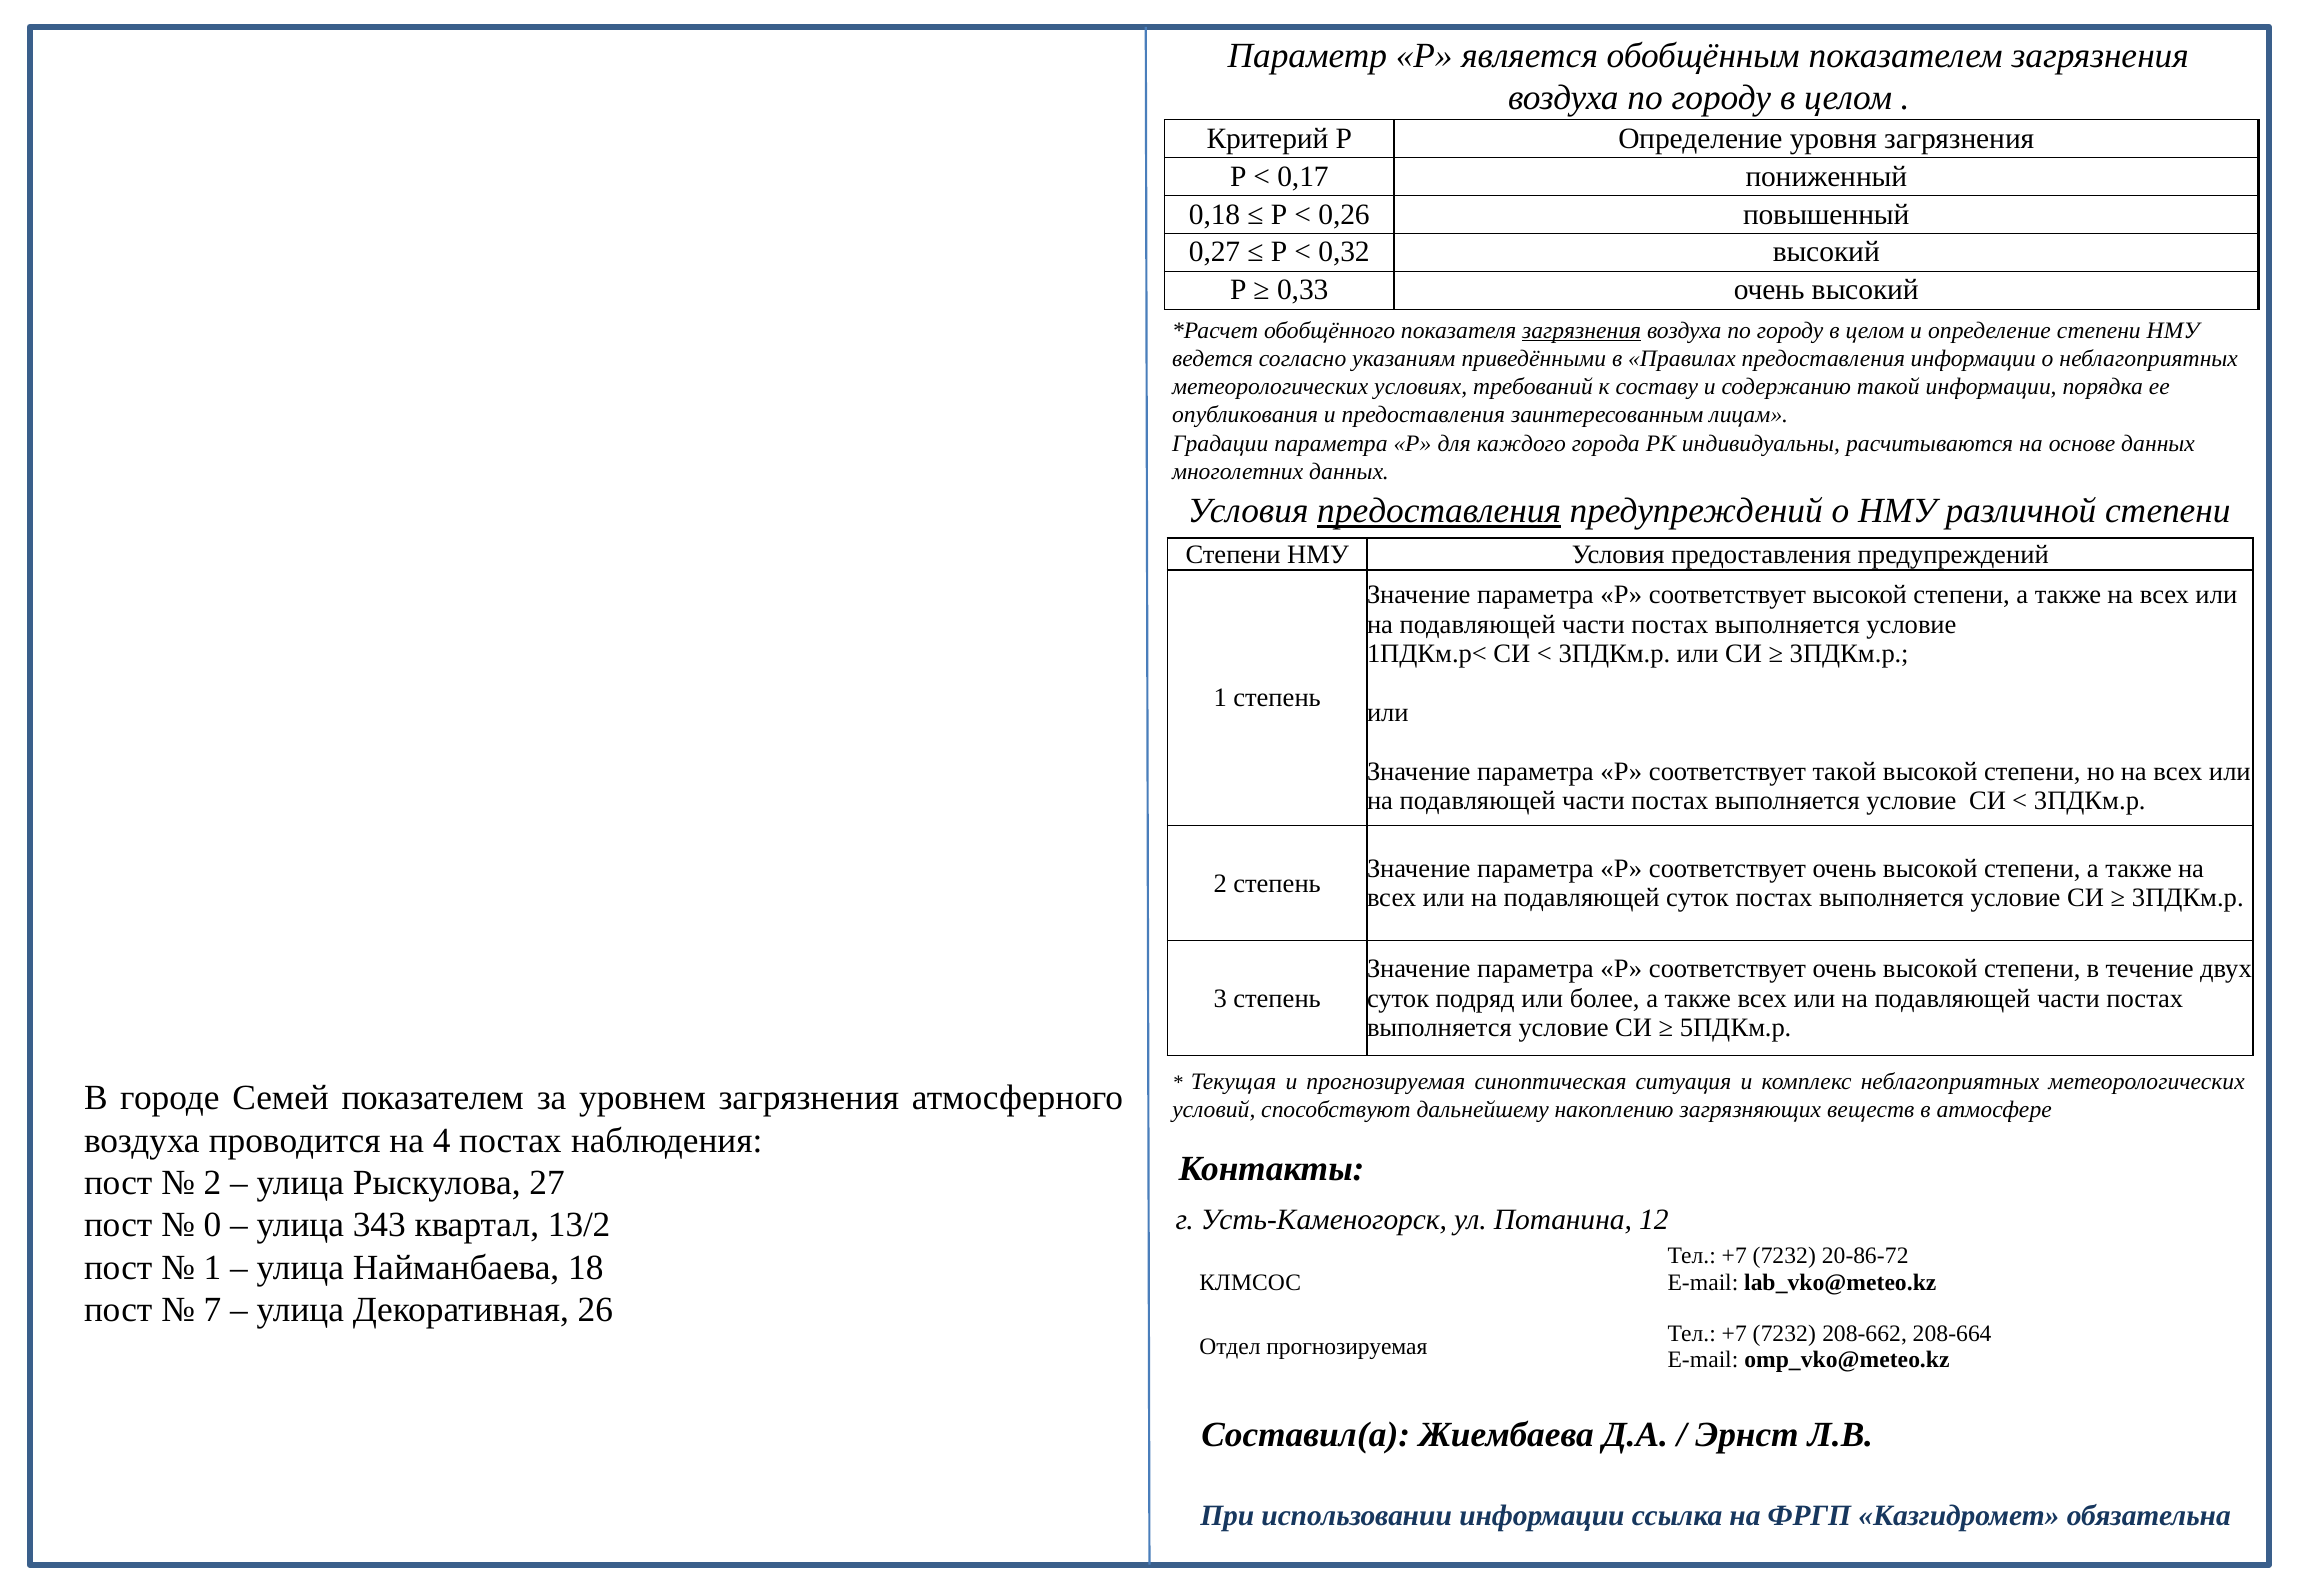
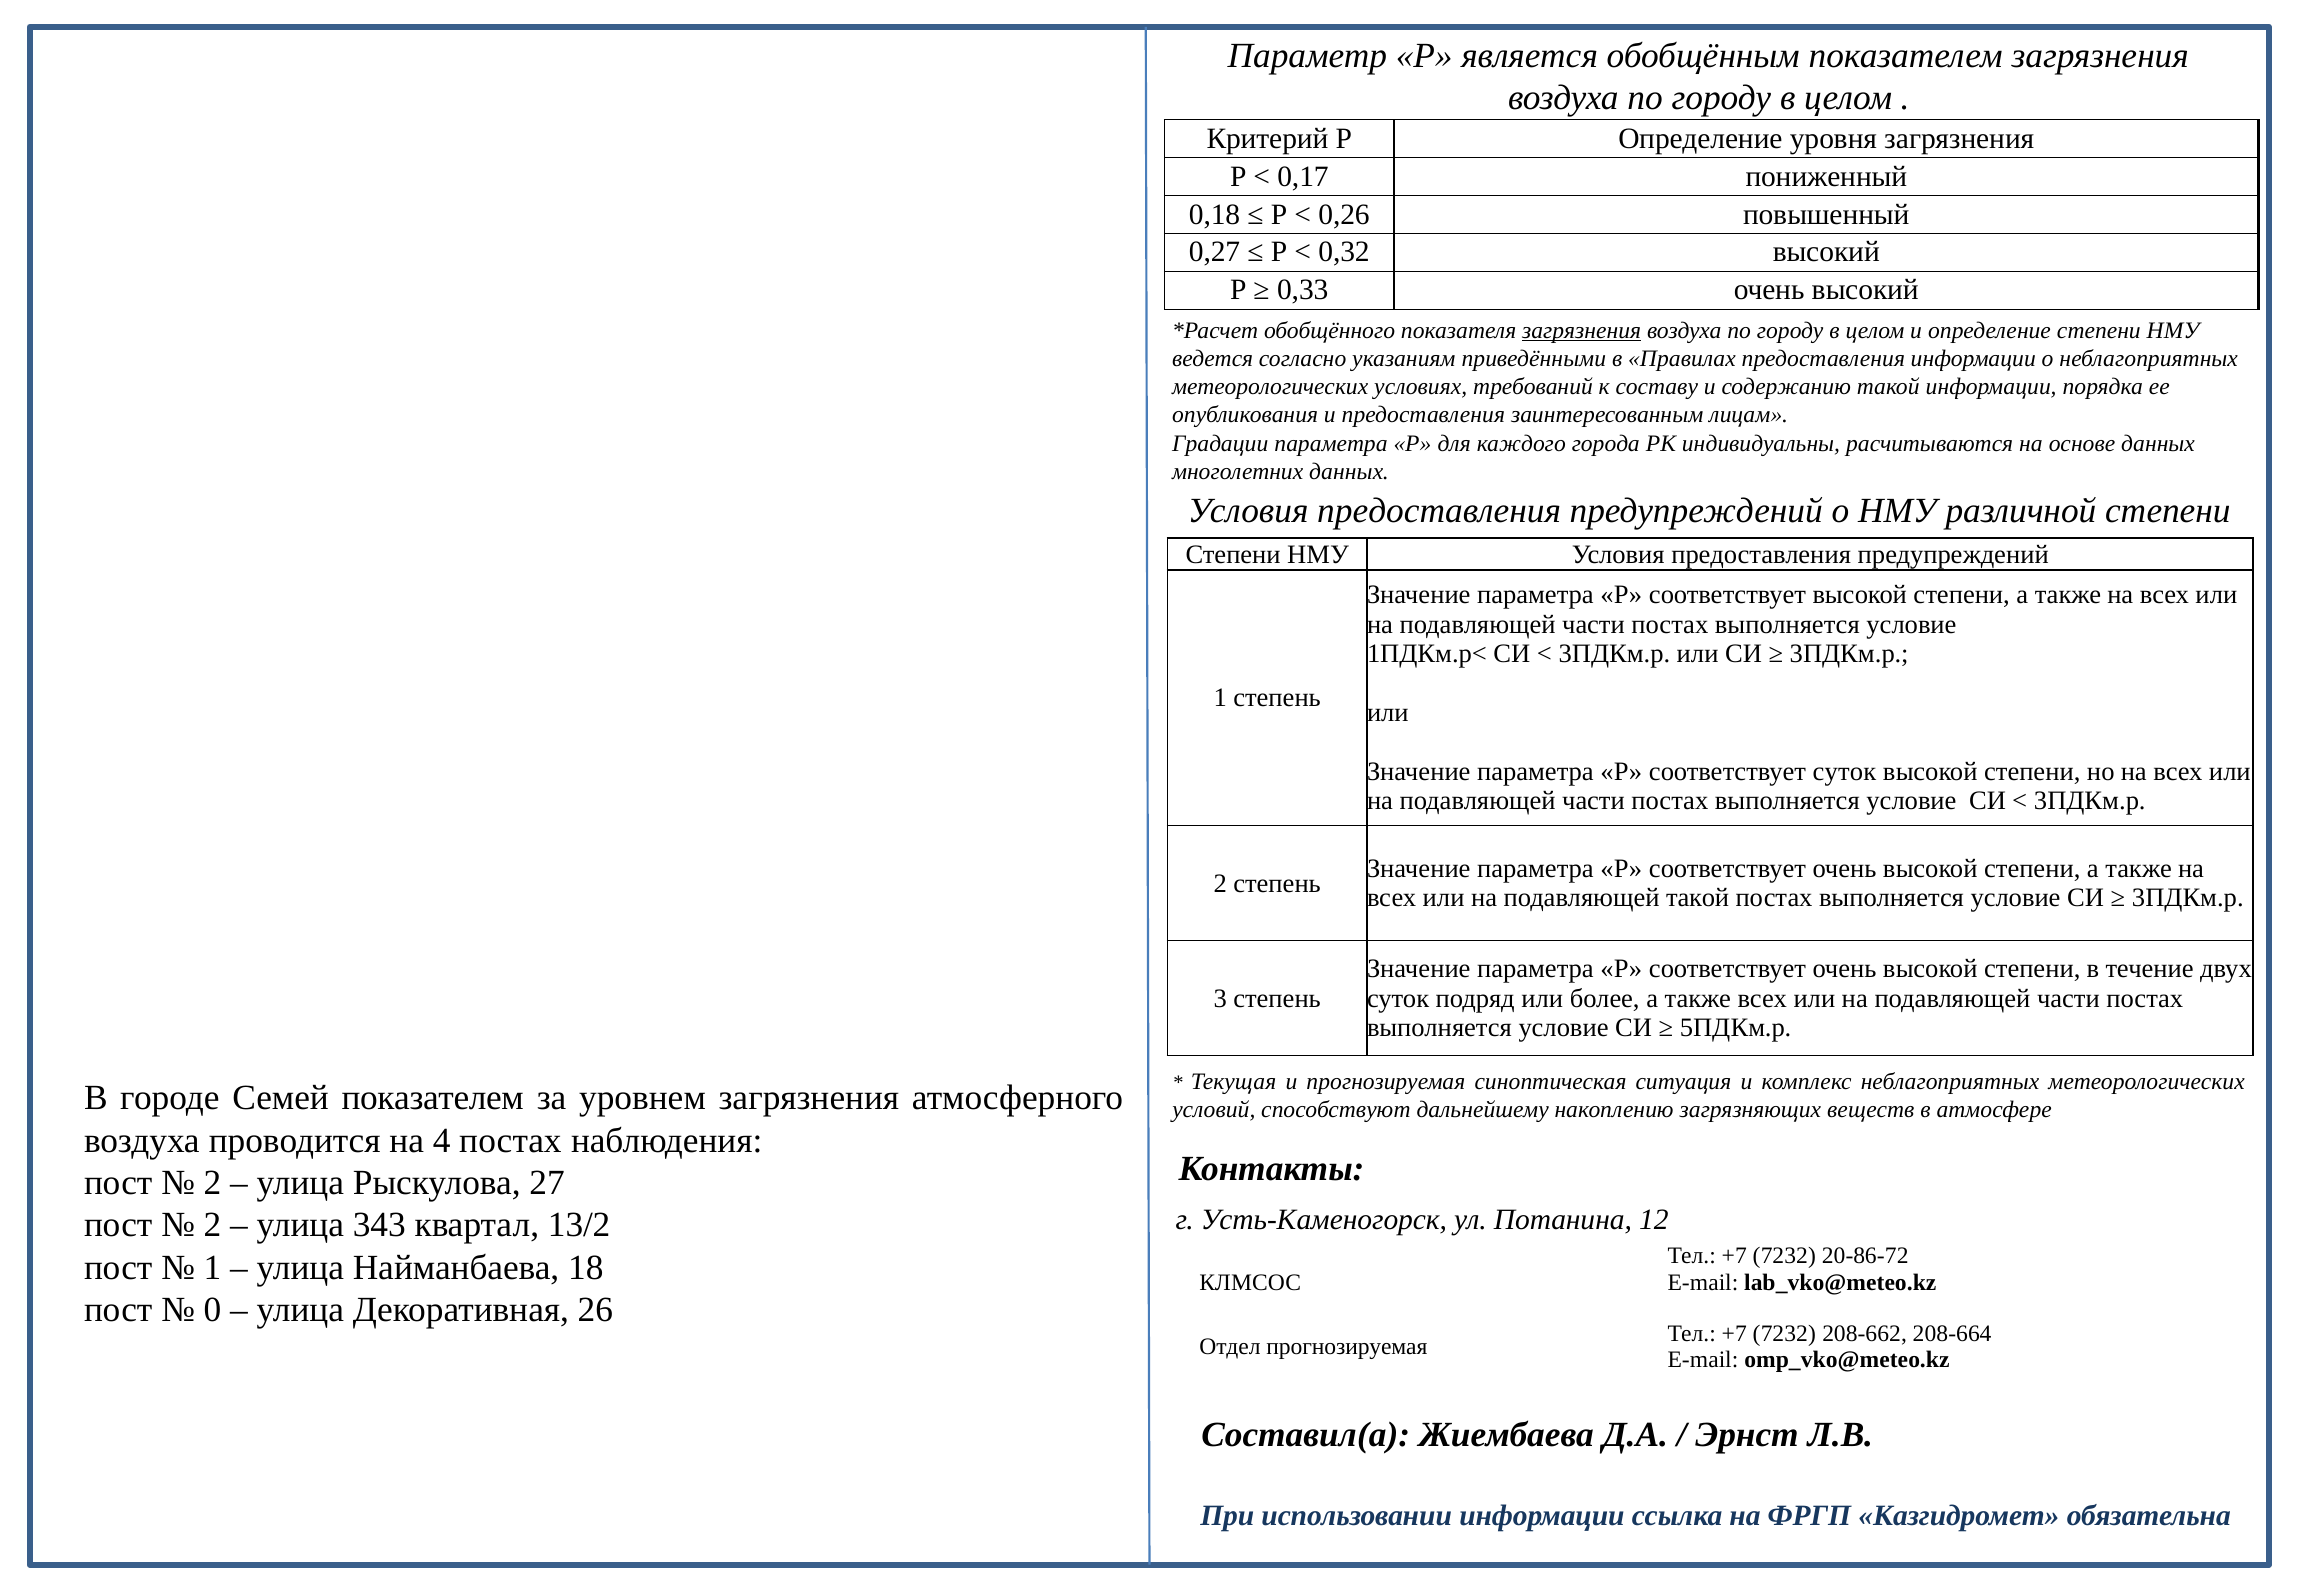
предоставления underline: present -> none (1439, 511)
соответствует такой: такой -> суток (1844, 771)
подавляющей суток: суток -> такой (1698, 898)
0: 0 -> 2 (213, 1225)
7: 7 -> 0 (213, 1310)
